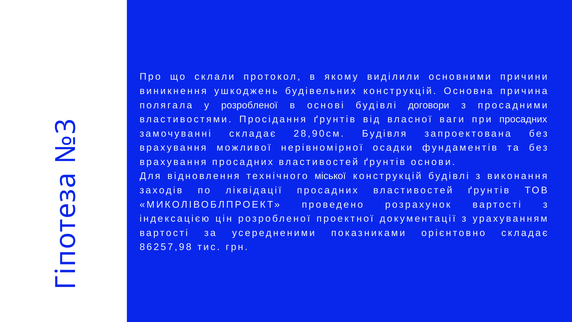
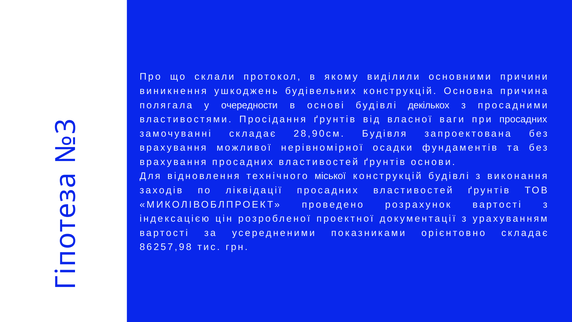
у розробленої: розробленої -> очередности (249, 105)
договори: договори -> декількох (429, 105)
